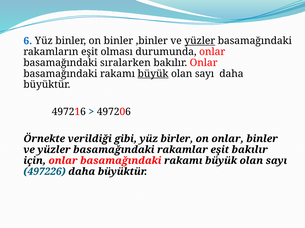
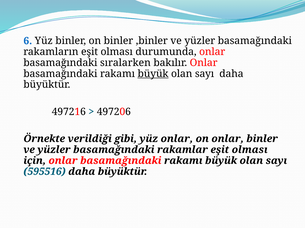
yüzler underline: present -> none (200, 41)
yüz birler: birler -> onlar (177, 139)
rakamlar eşit bakılır: bakılır -> olması (250, 150)
497226: 497226 -> 595516 (44, 172)
